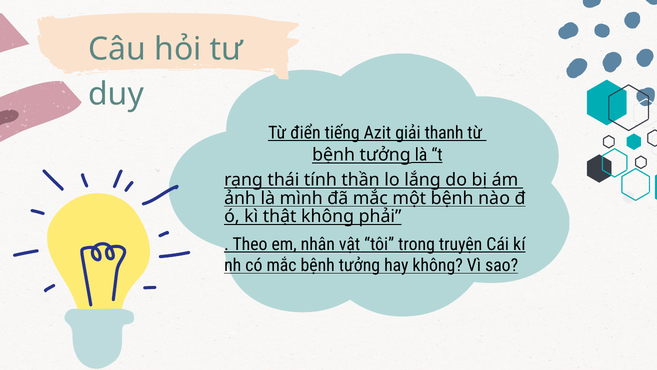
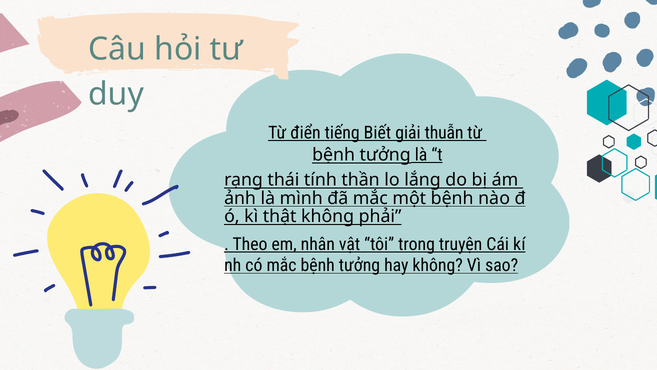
Azit: Azit -> Biết (377, 133)
thanh: thanh -> thuẫn (444, 133)
